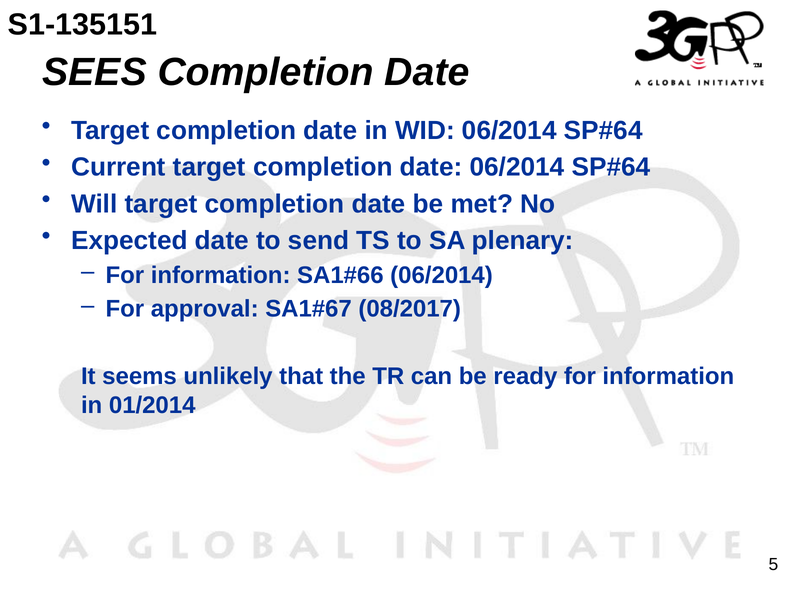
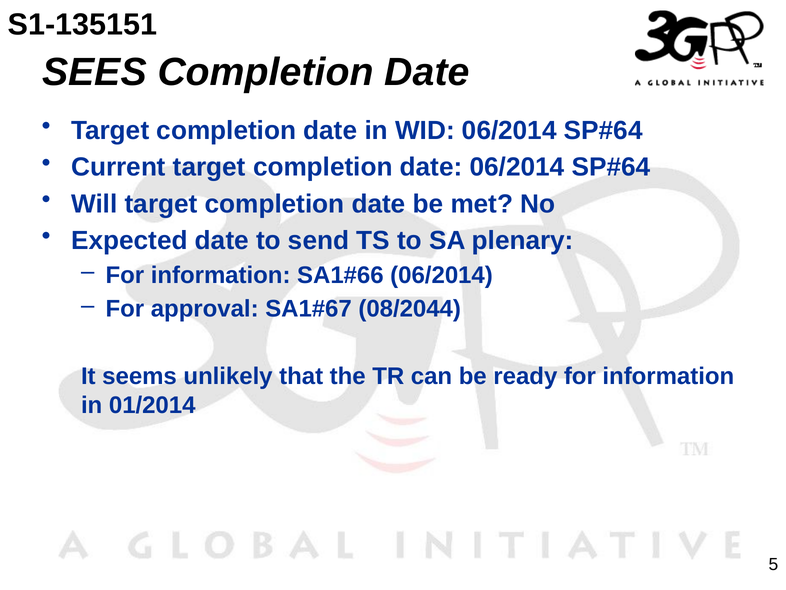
08/2017: 08/2017 -> 08/2044 (410, 309)
